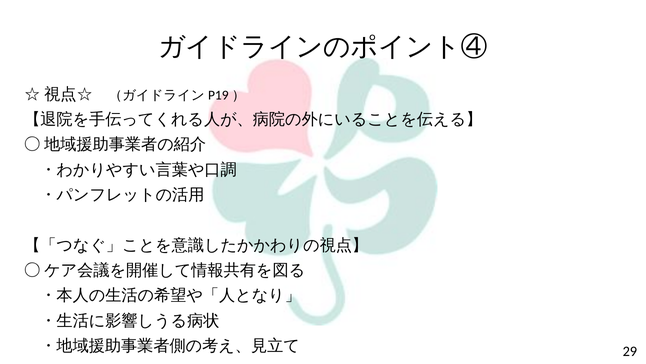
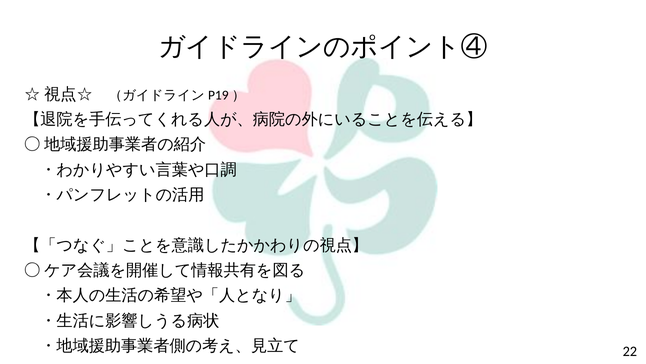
29: 29 -> 22 (630, 351)
